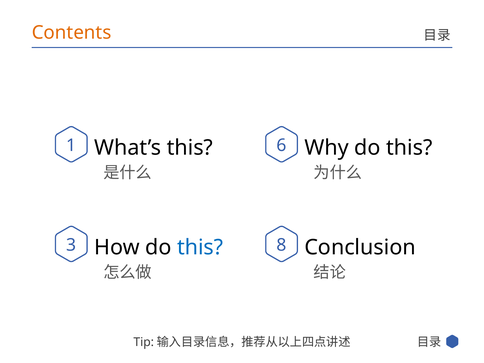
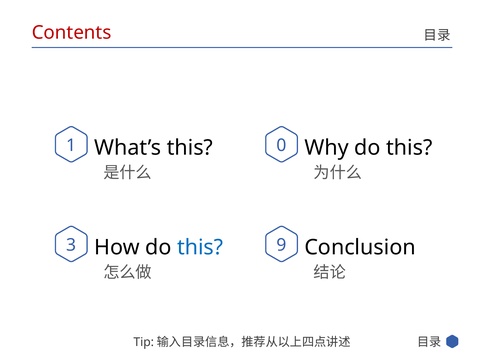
Contents colour: orange -> red (72, 32)
6: 6 -> 0 (282, 145)
8: 8 -> 9 (282, 245)
